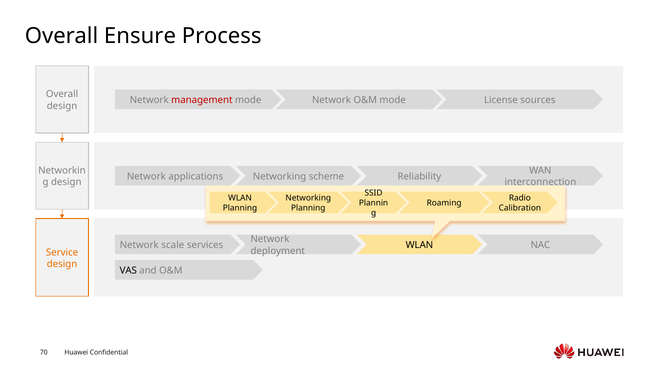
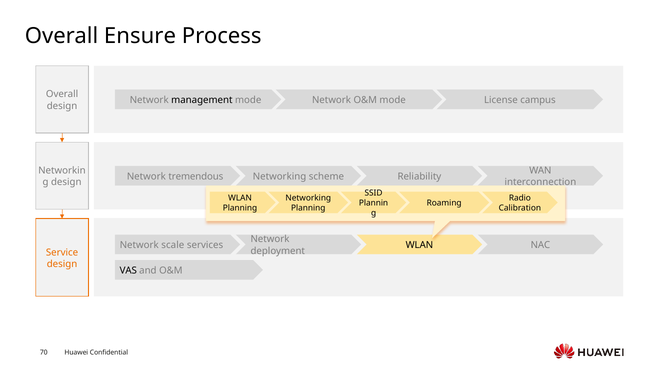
management colour: red -> black (202, 100)
sources: sources -> campus (538, 100)
applications: applications -> tremendous (196, 176)
